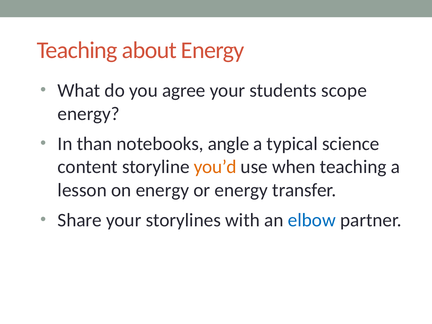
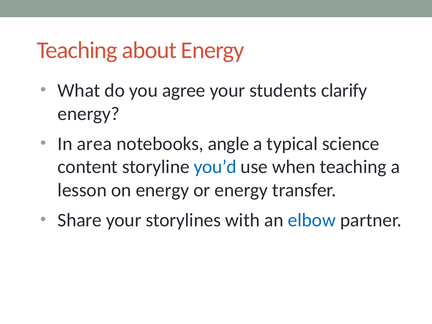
scope: scope -> clarify (344, 91)
than: than -> area (94, 144)
you’d colour: orange -> blue (215, 167)
